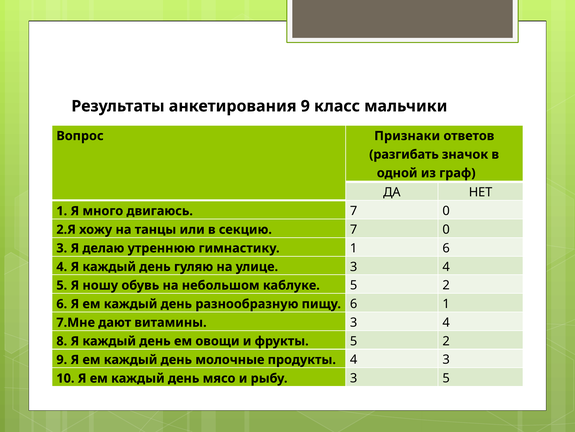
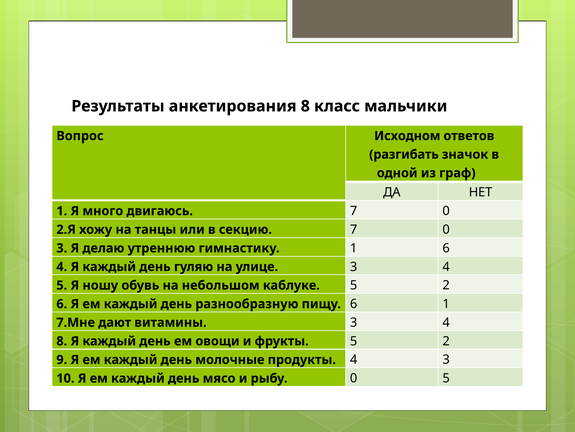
анкетирования 9: 9 -> 8 (305, 106)
Признаки: Признаки -> Исходном (407, 136)
рыбу 3: 3 -> 0 (354, 378)
